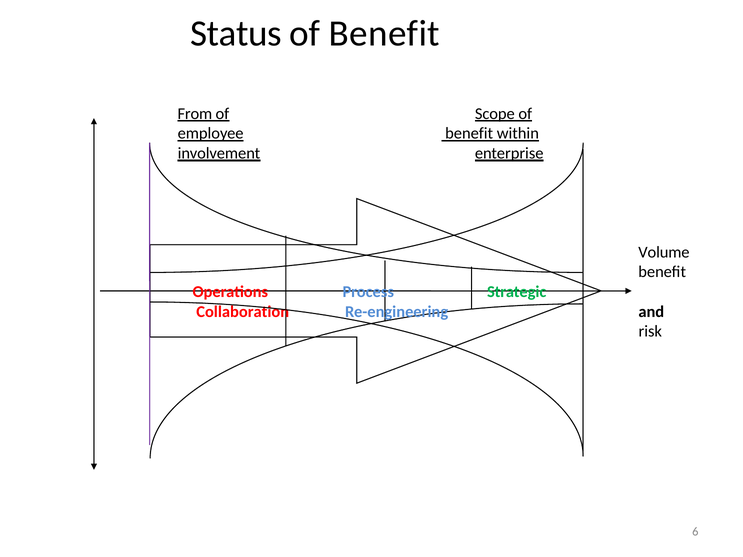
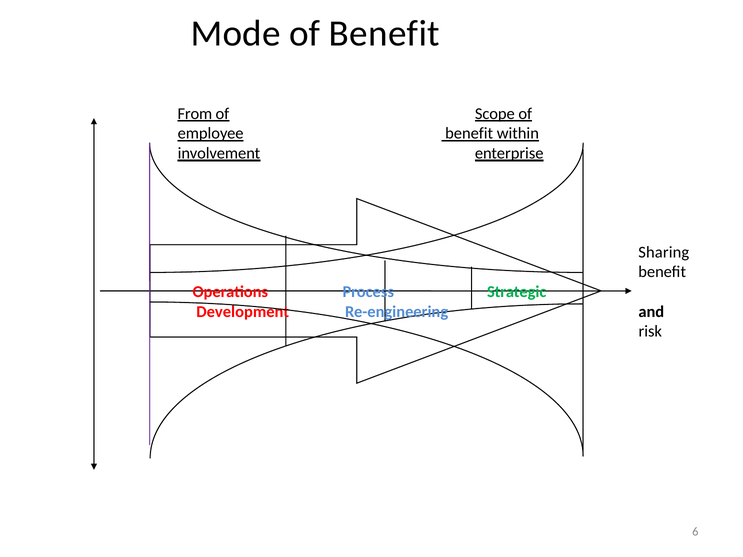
Status: Status -> Mode (236, 34)
Volume: Volume -> Sharing (664, 252)
Collaboration: Collaboration -> Development (243, 312)
